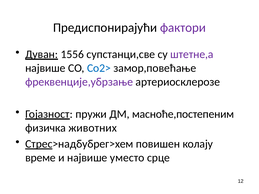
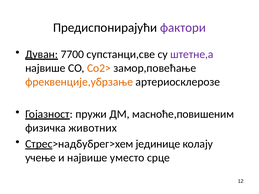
1556: 1556 -> 7700 (72, 54)
Co2> colour: blue -> orange (99, 68)
фреквенције,убрзање colour: purple -> orange (79, 82)
масноће,постепеним: масноће,постепеним -> масноће,повишеним (183, 114)
повишен: повишен -> јединице (158, 144)
време: време -> учење (40, 158)
